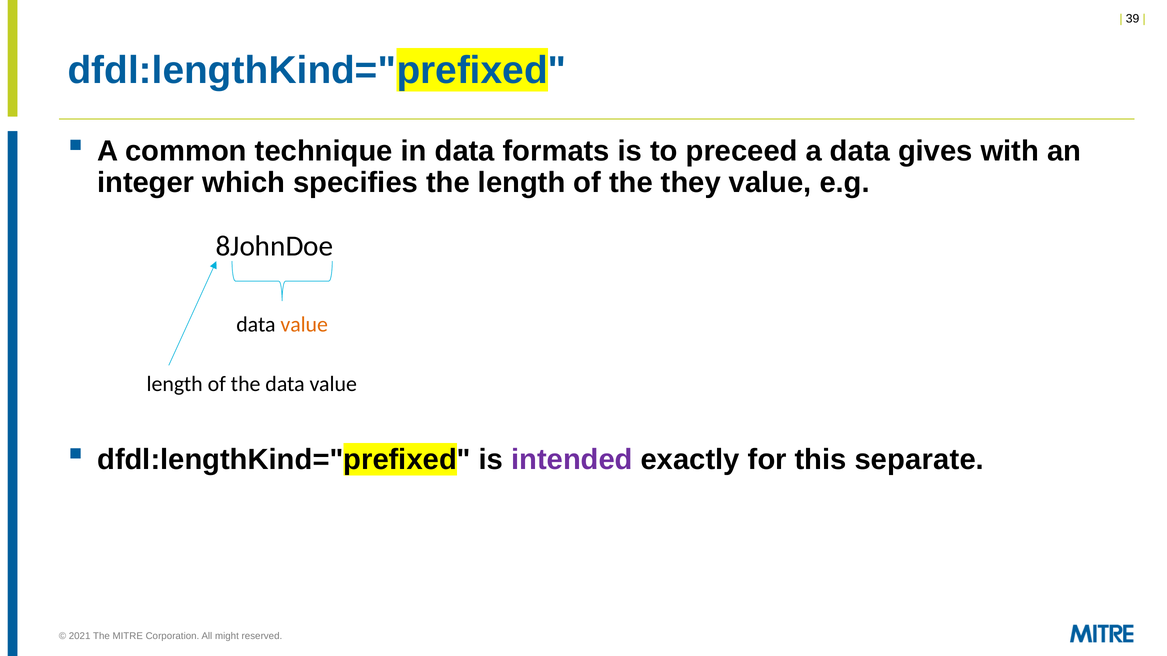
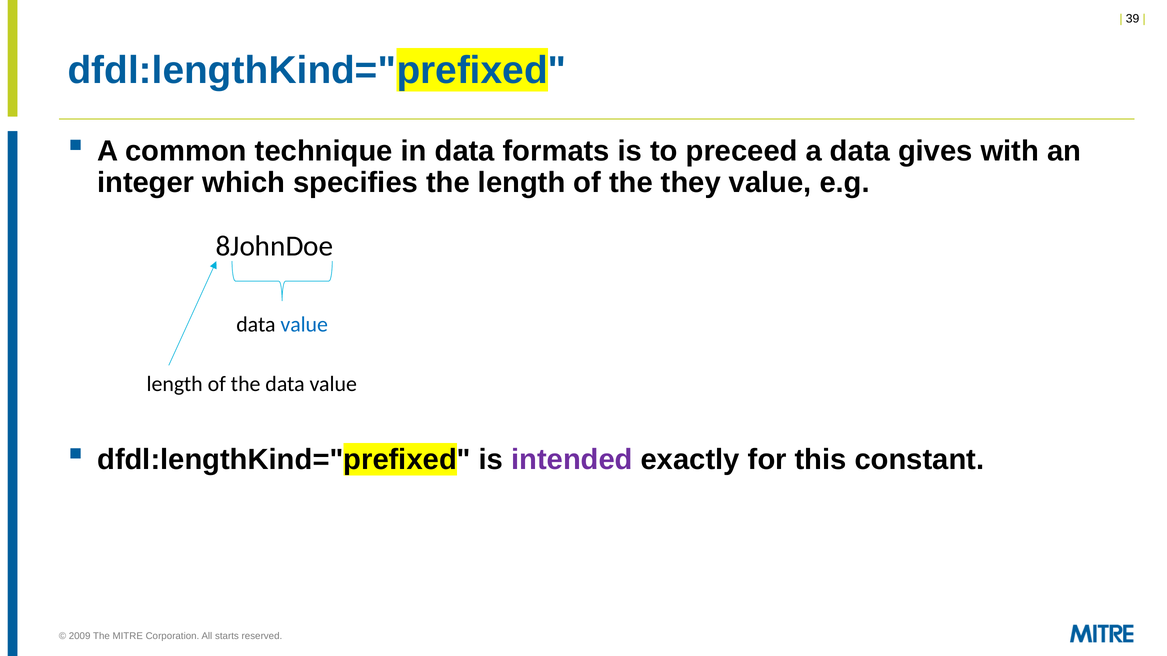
value colour: orange -> blue (304, 325)
separate: separate -> constant (919, 460)
2021: 2021 -> 2009 (80, 636)
might: might -> starts (227, 636)
